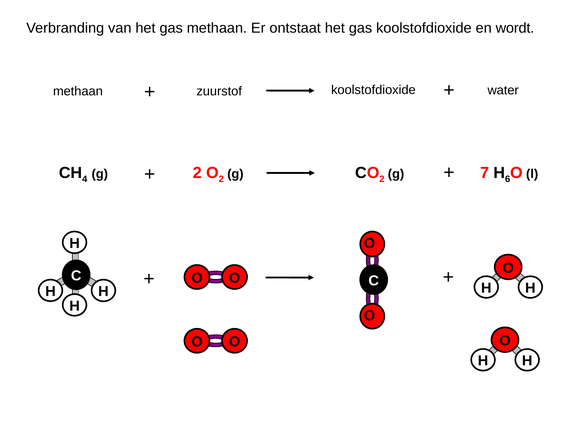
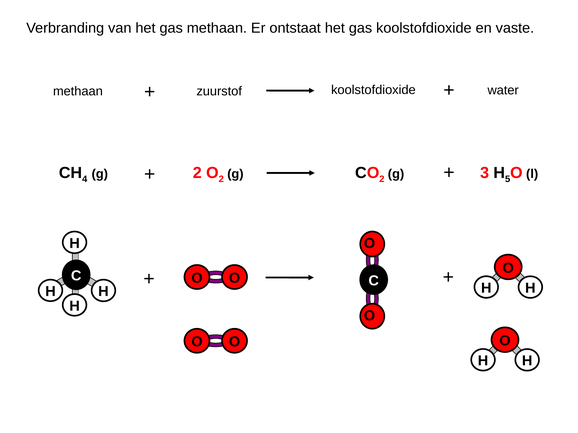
wordt: wordt -> vaste (515, 28)
7: 7 -> 3 (485, 173)
6: 6 -> 5 (508, 179)
